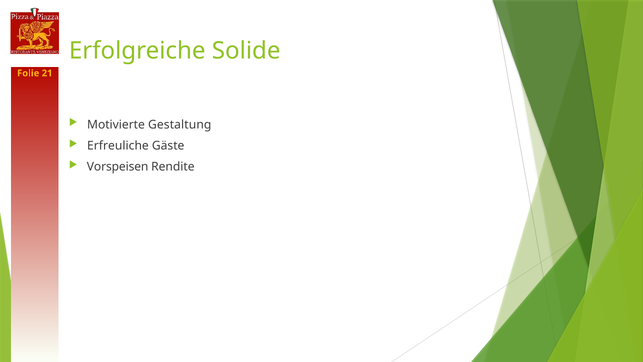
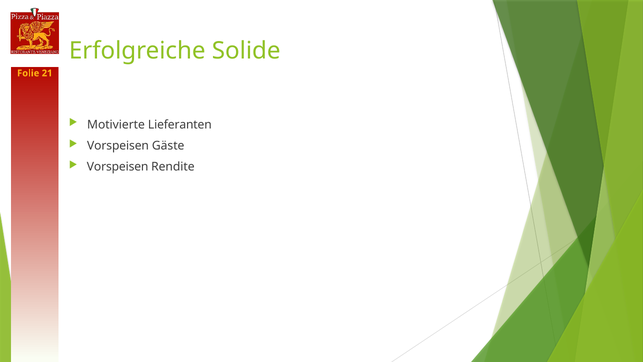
Gestaltung: Gestaltung -> Lieferanten (180, 124)
Erfreuliche: Erfreuliche -> Vorspeisen (118, 146)
